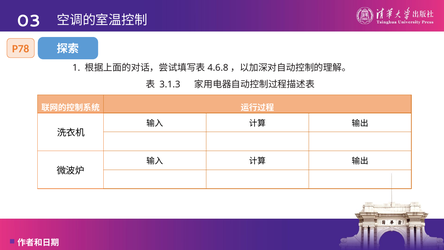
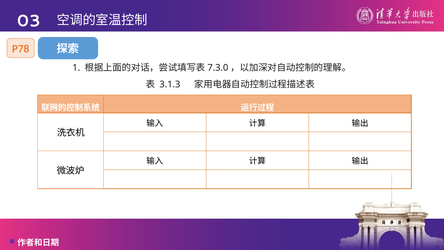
4.6.8: 4.6.8 -> 7.3.0 (218, 68)
